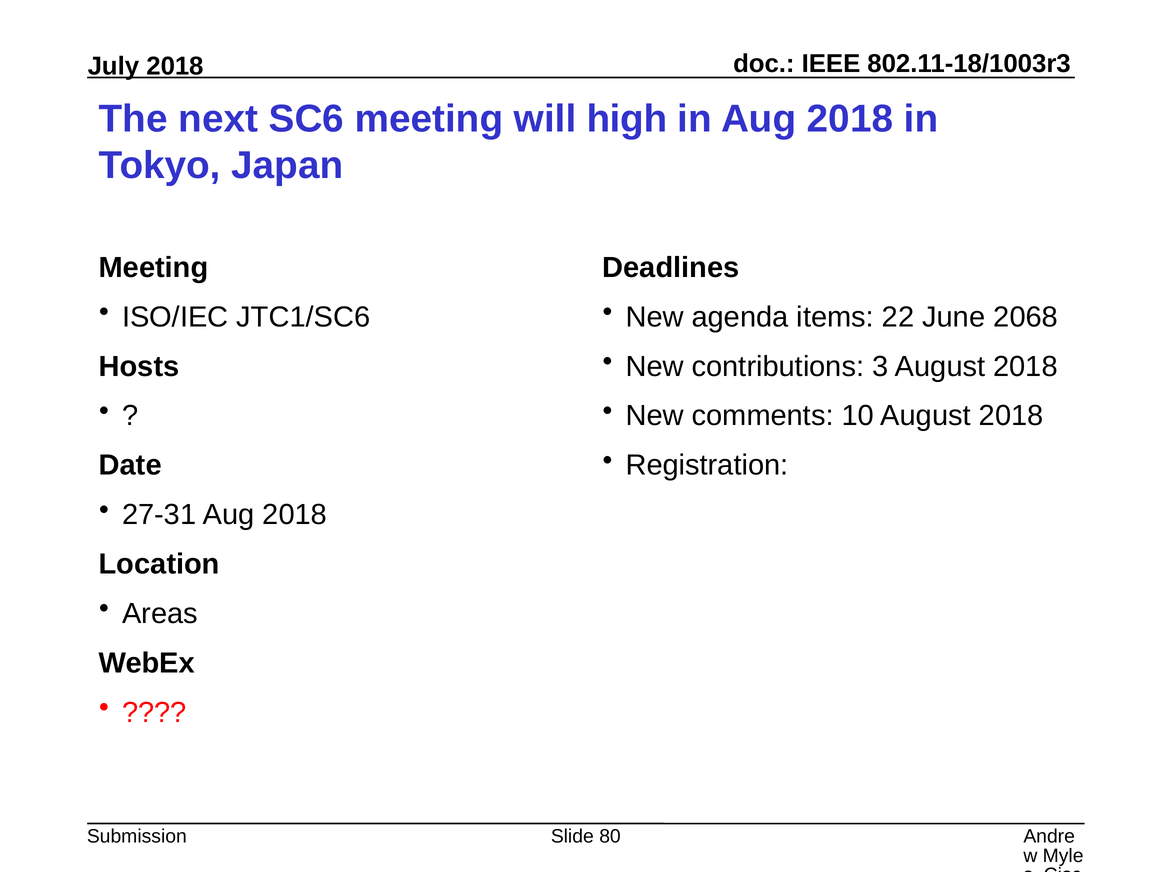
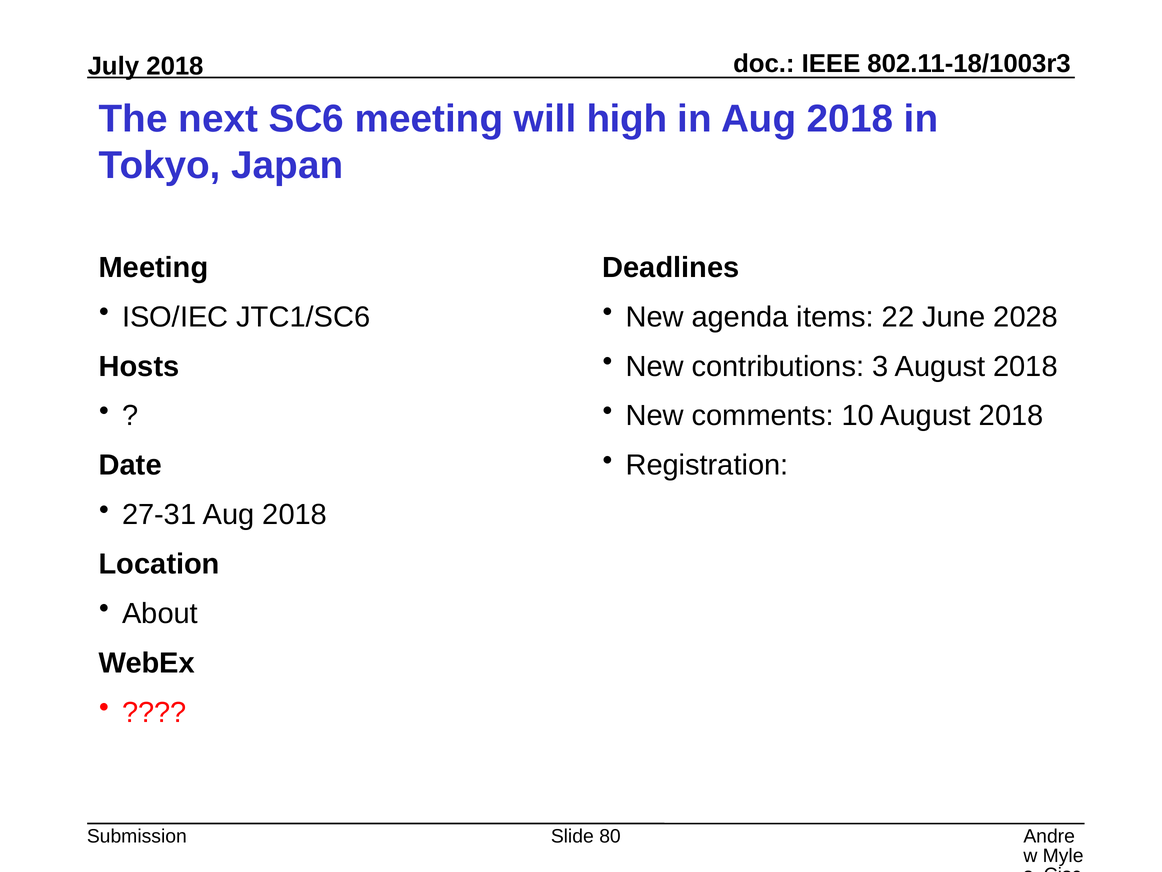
2068: 2068 -> 2028 (1026, 317)
Areas: Areas -> About (160, 613)
